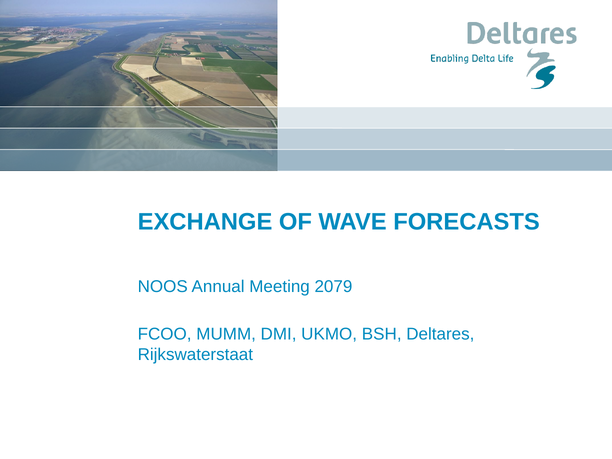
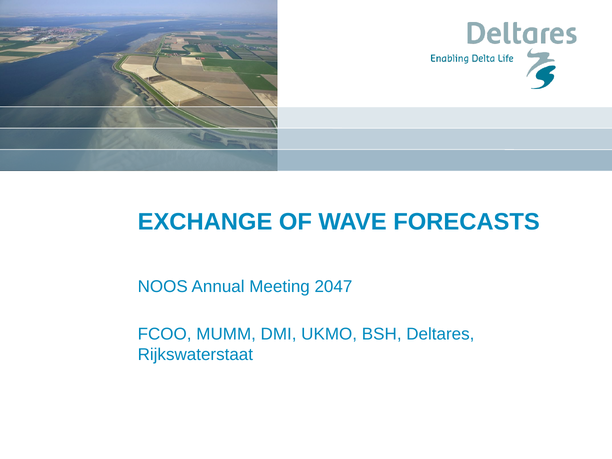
2079: 2079 -> 2047 (333, 287)
